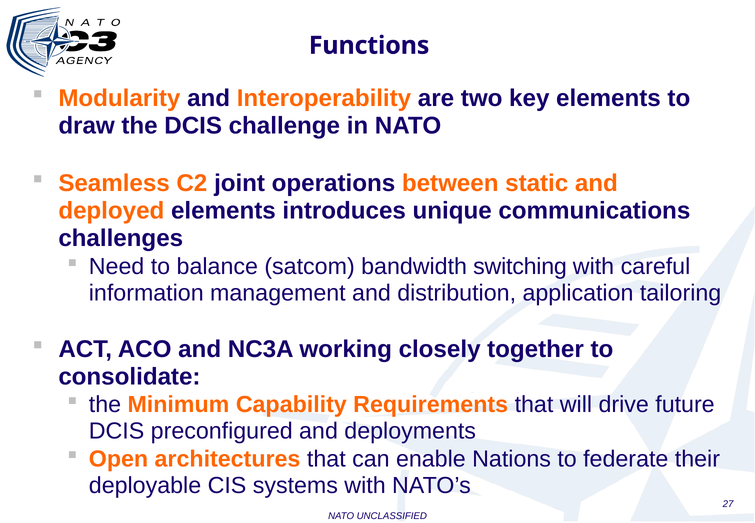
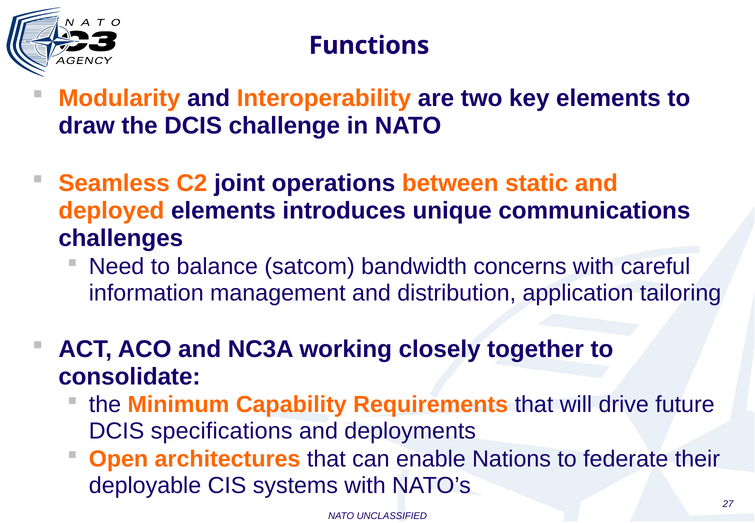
switching: switching -> concerns (520, 266)
preconfigured: preconfigured -> specifications (222, 431)
